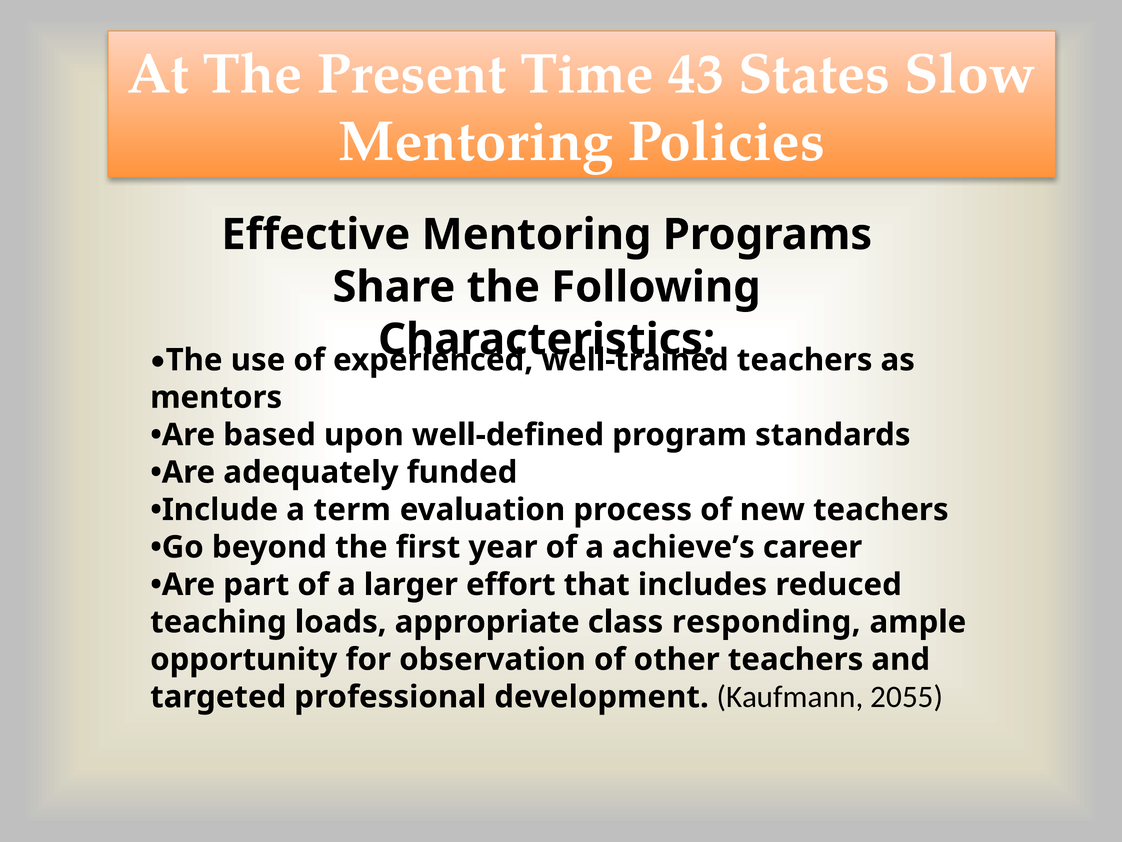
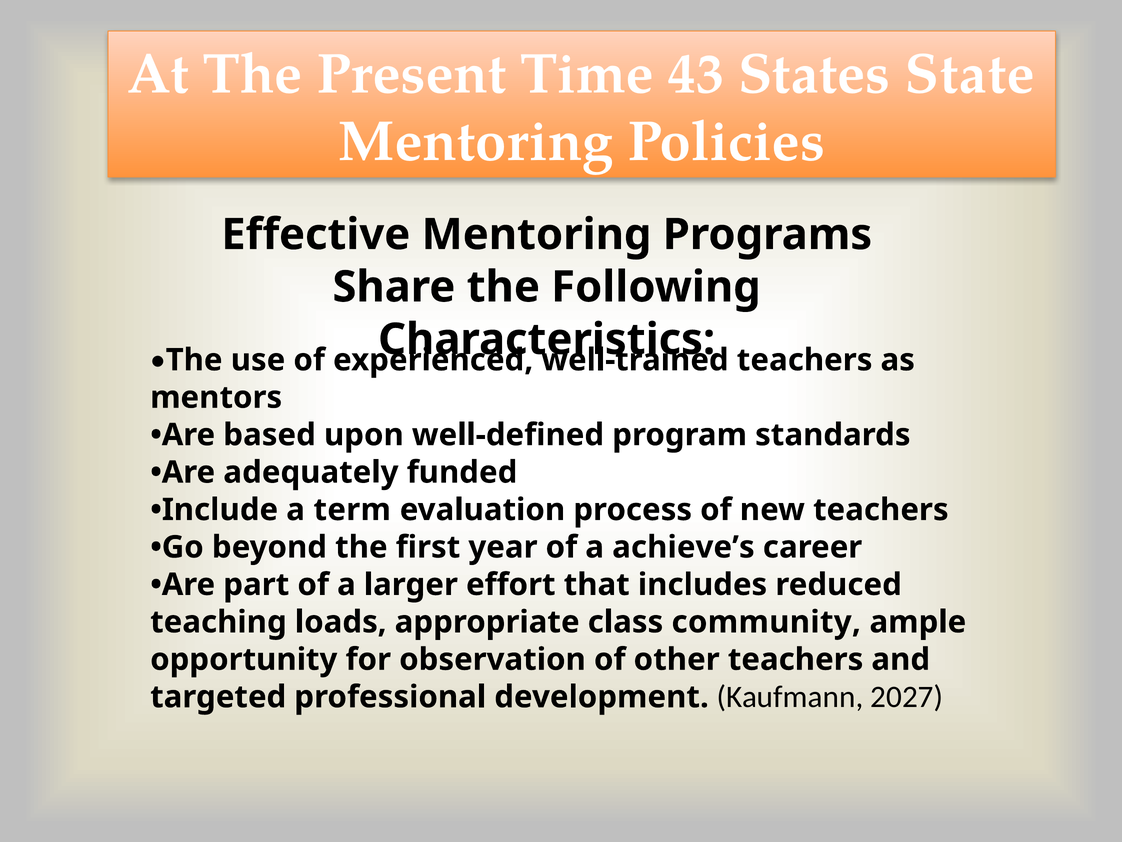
Slow: Slow -> State (970, 74)
responding: responding -> community (766, 622)
2055: 2055 -> 2027 (907, 697)
